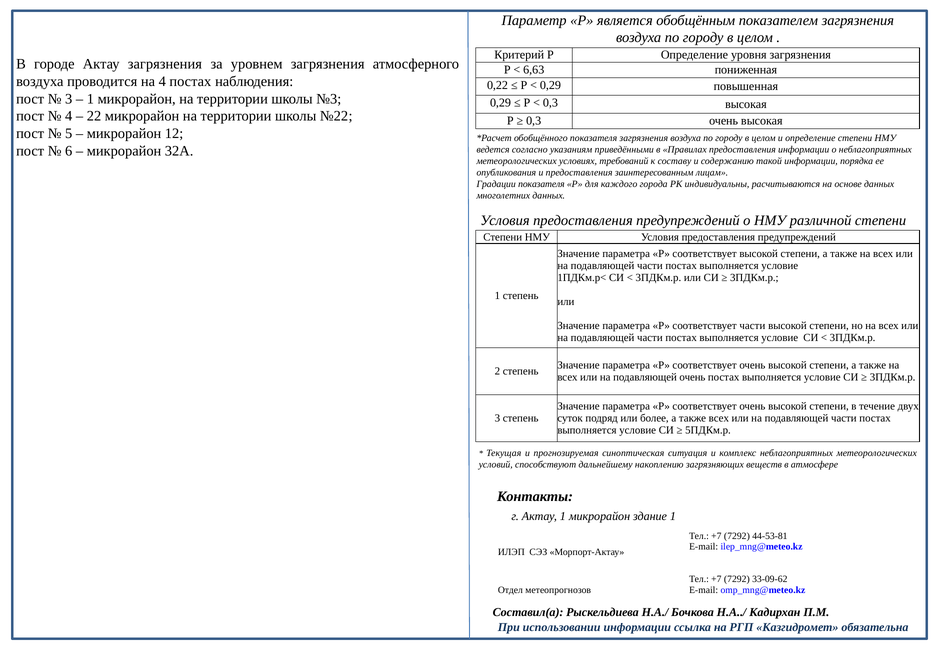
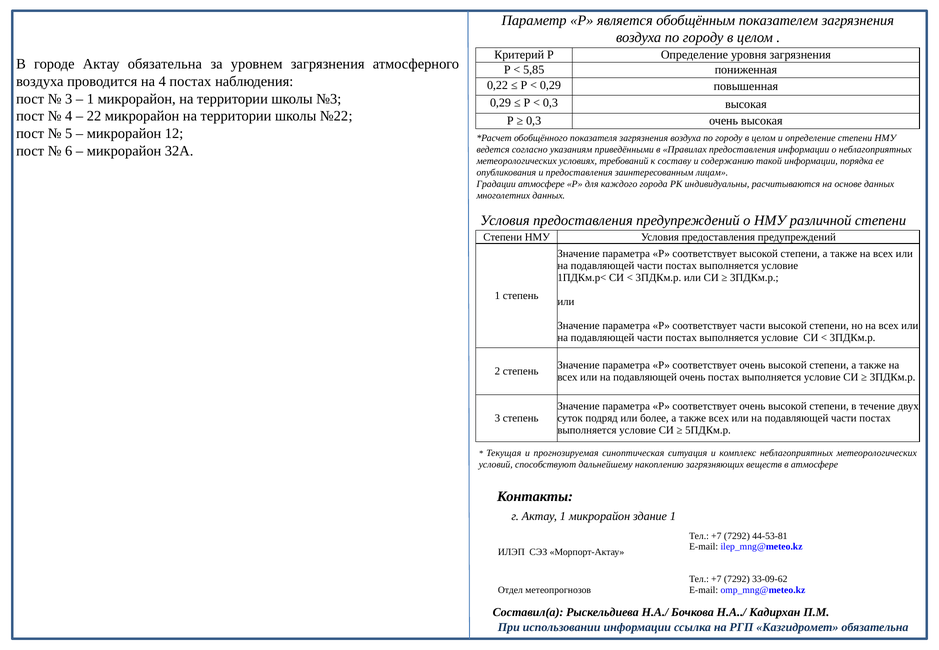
Актау загрязнения: загрязнения -> обязательна (165, 64)
6,63: 6,63 -> 5,85 (534, 70)
Градации показателя: показателя -> атмосфере (541, 184)
